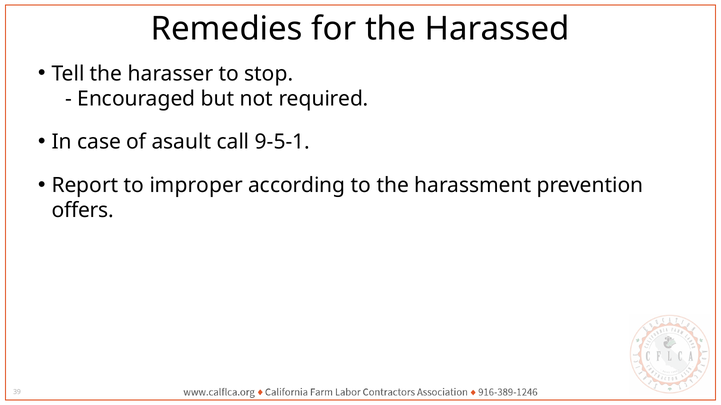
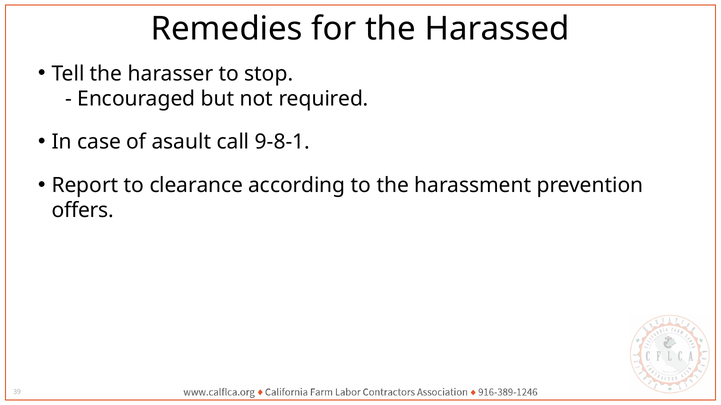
9-5-1: 9-5-1 -> 9-8-1 (282, 142)
improper: improper -> clearance (196, 186)
